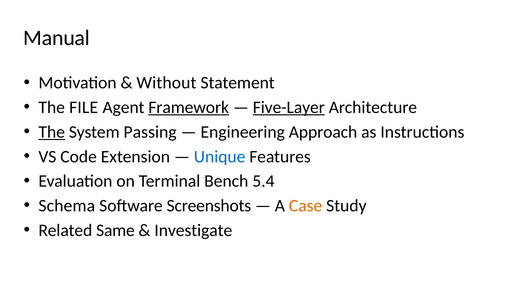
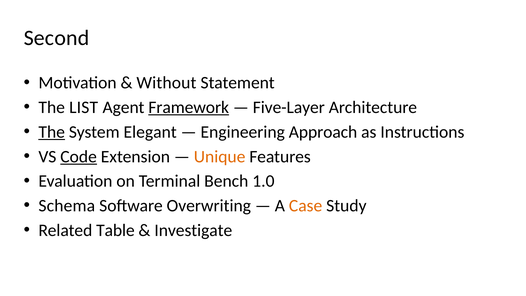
Manual: Manual -> Second (56, 38)
FILE: FILE -> LIST (84, 107)
Five-Layer underline: present -> none (289, 107)
Passing: Passing -> Elegant (150, 132)
Code underline: none -> present (79, 156)
Unique colour: blue -> orange (220, 156)
5.4: 5.4 -> 1.0 (263, 181)
Screenshots: Screenshots -> Overwriting (209, 206)
Same: Same -> Table (115, 230)
